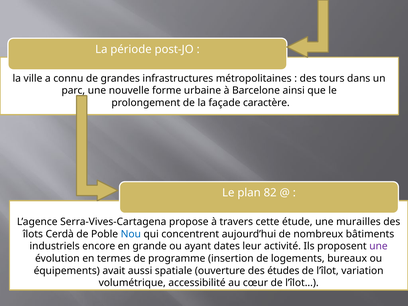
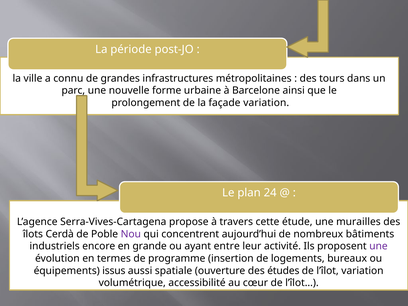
façade caractère: caractère -> variation (266, 103)
82: 82 -> 24 (270, 193)
Nou colour: blue -> purple (131, 234)
dates: dates -> entre (227, 246)
avait: avait -> issus (114, 271)
